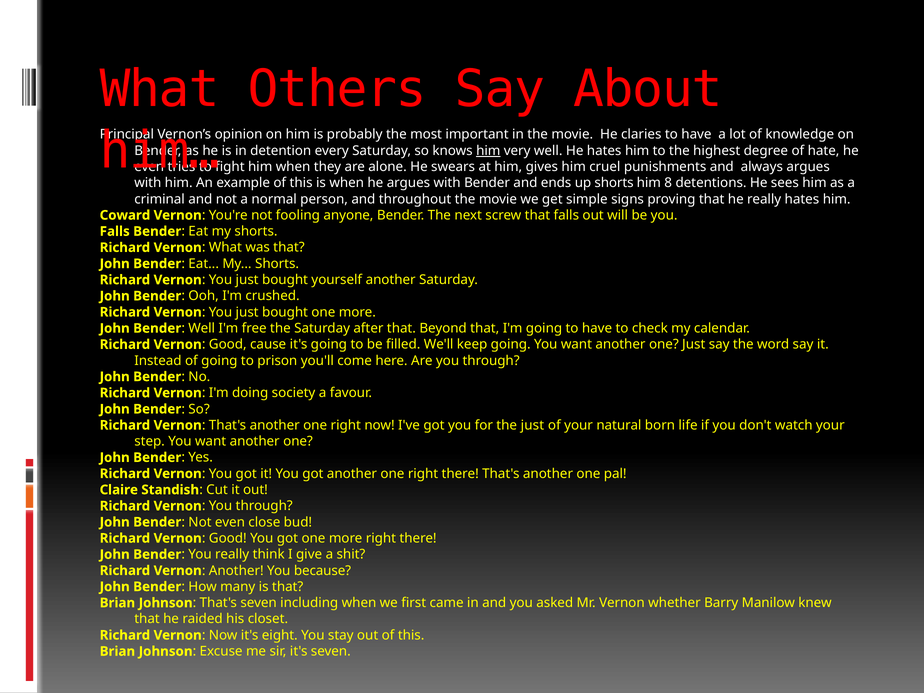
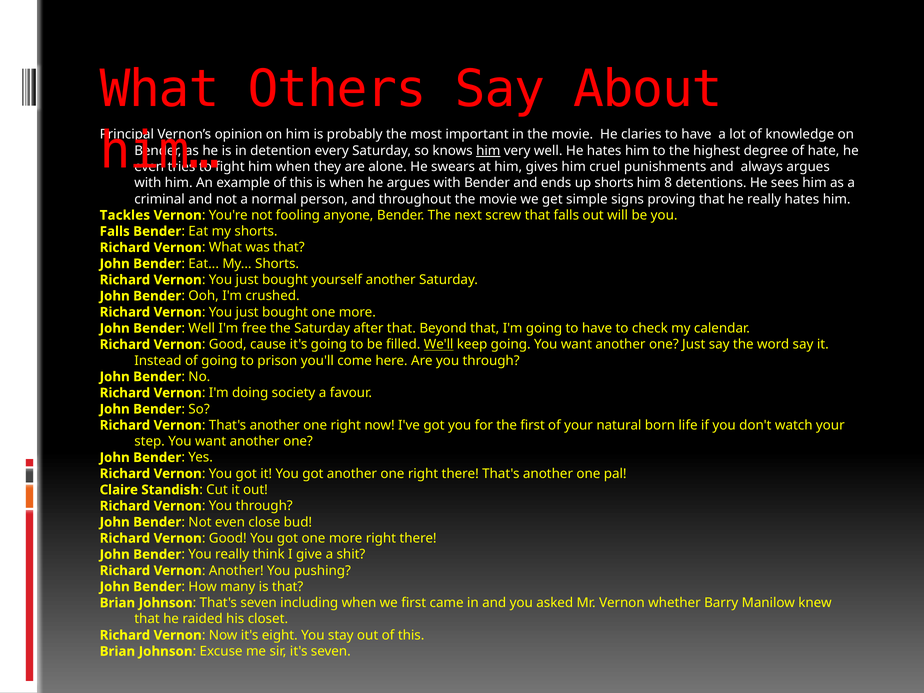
Coward: Coward -> Tackles (125, 215)
We'll underline: none -> present (439, 344)
the just: just -> first (533, 425)
because: because -> pushing (322, 571)
